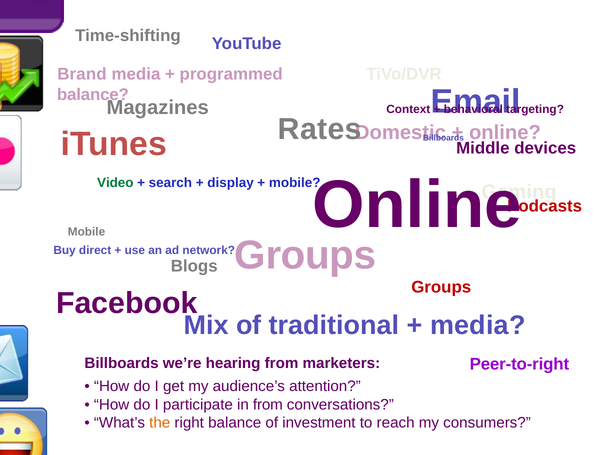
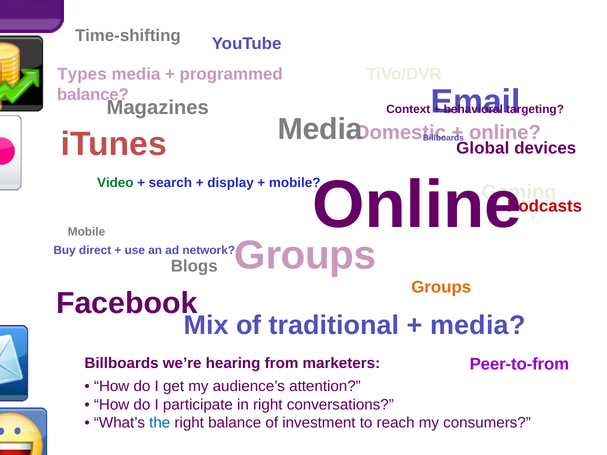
Brand: Brand -> Types (82, 74)
Rates: Rates -> Media (320, 129)
Middle: Middle -> Global (483, 148)
Groups colour: red -> orange (441, 287)
Peer-to-right: Peer-to-right -> Peer-to-from (519, 364)
in from: from -> right (268, 405)
the colour: orange -> blue (160, 423)
